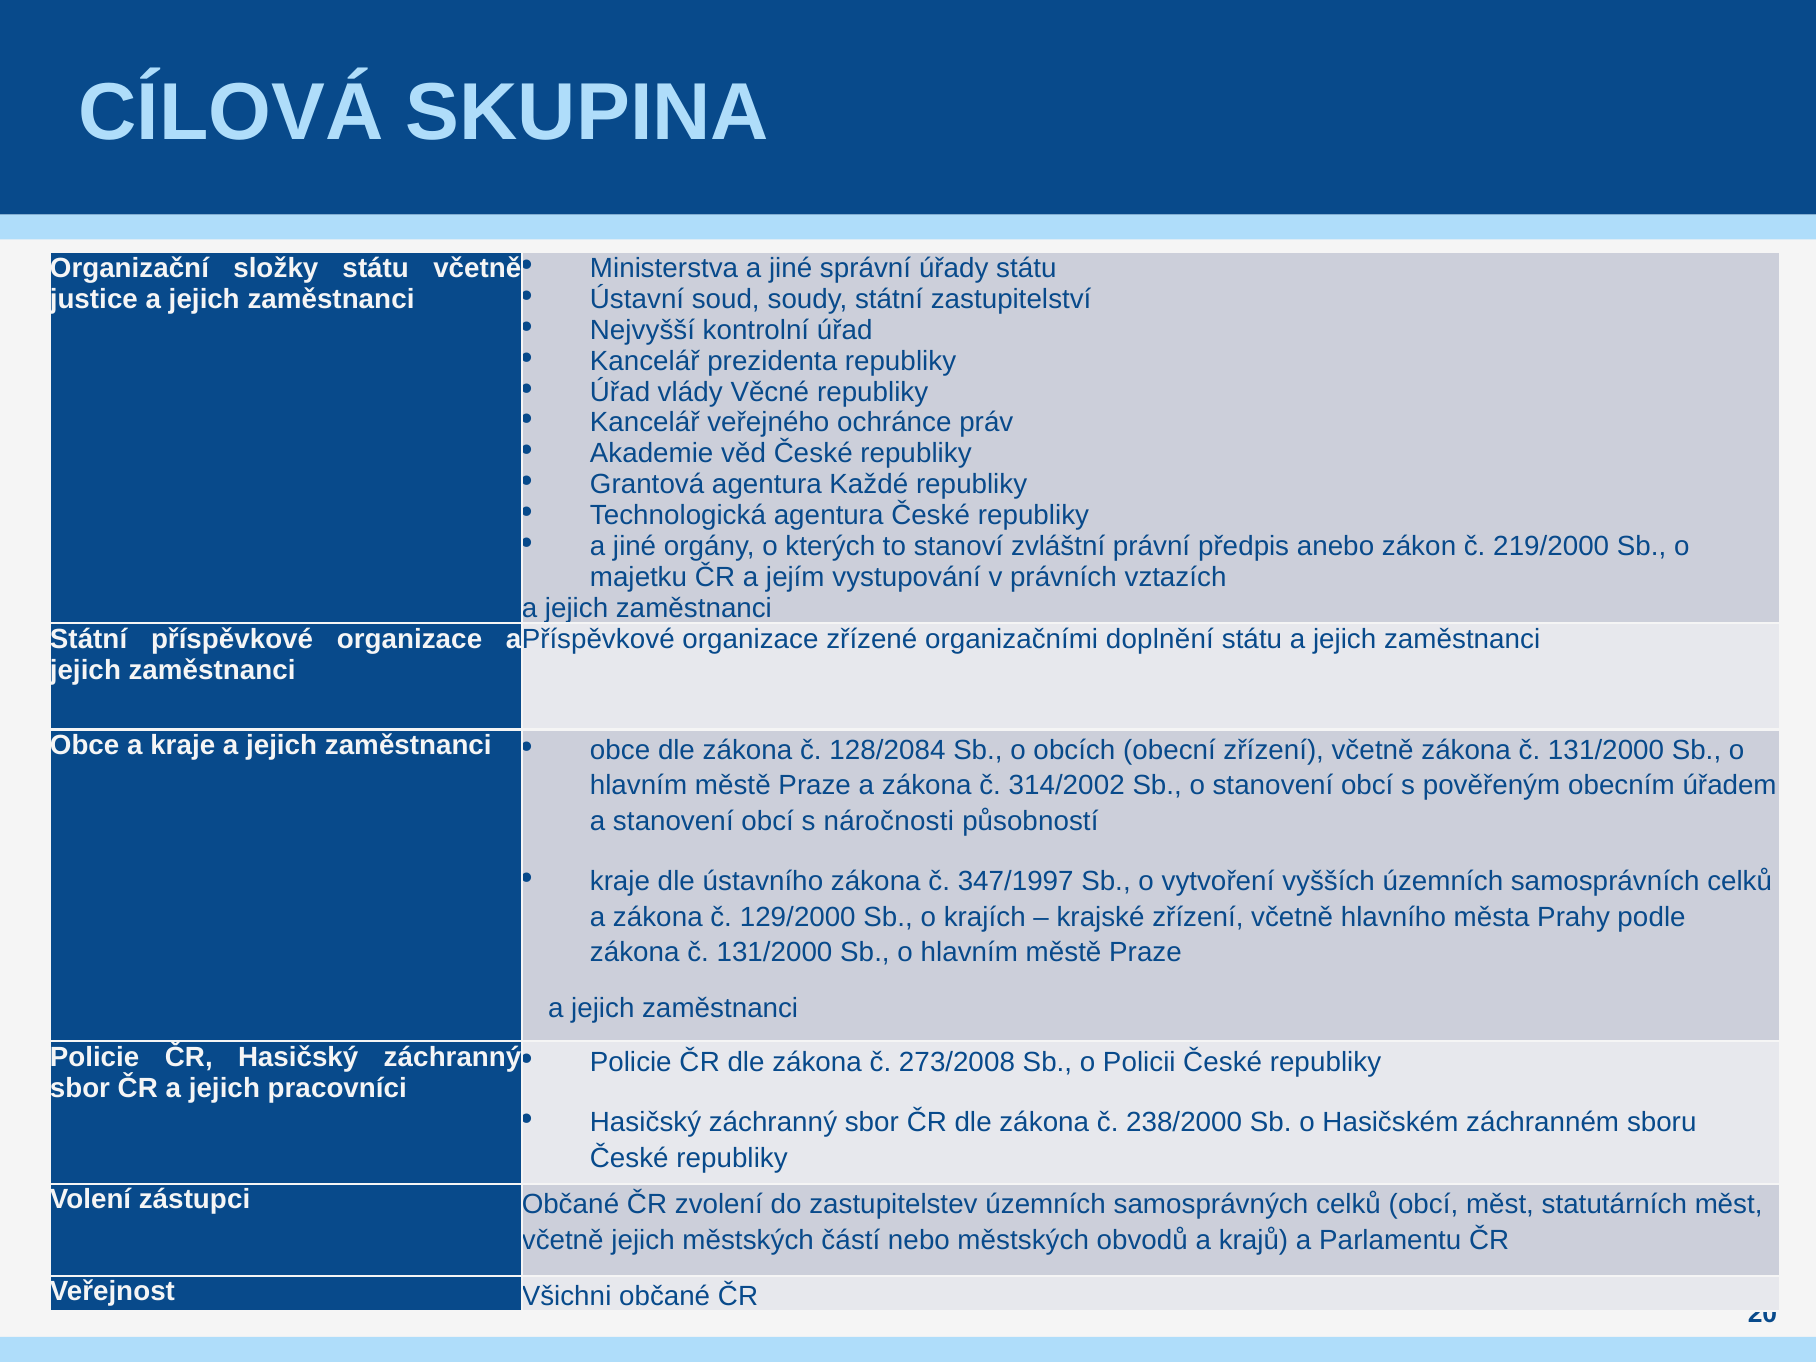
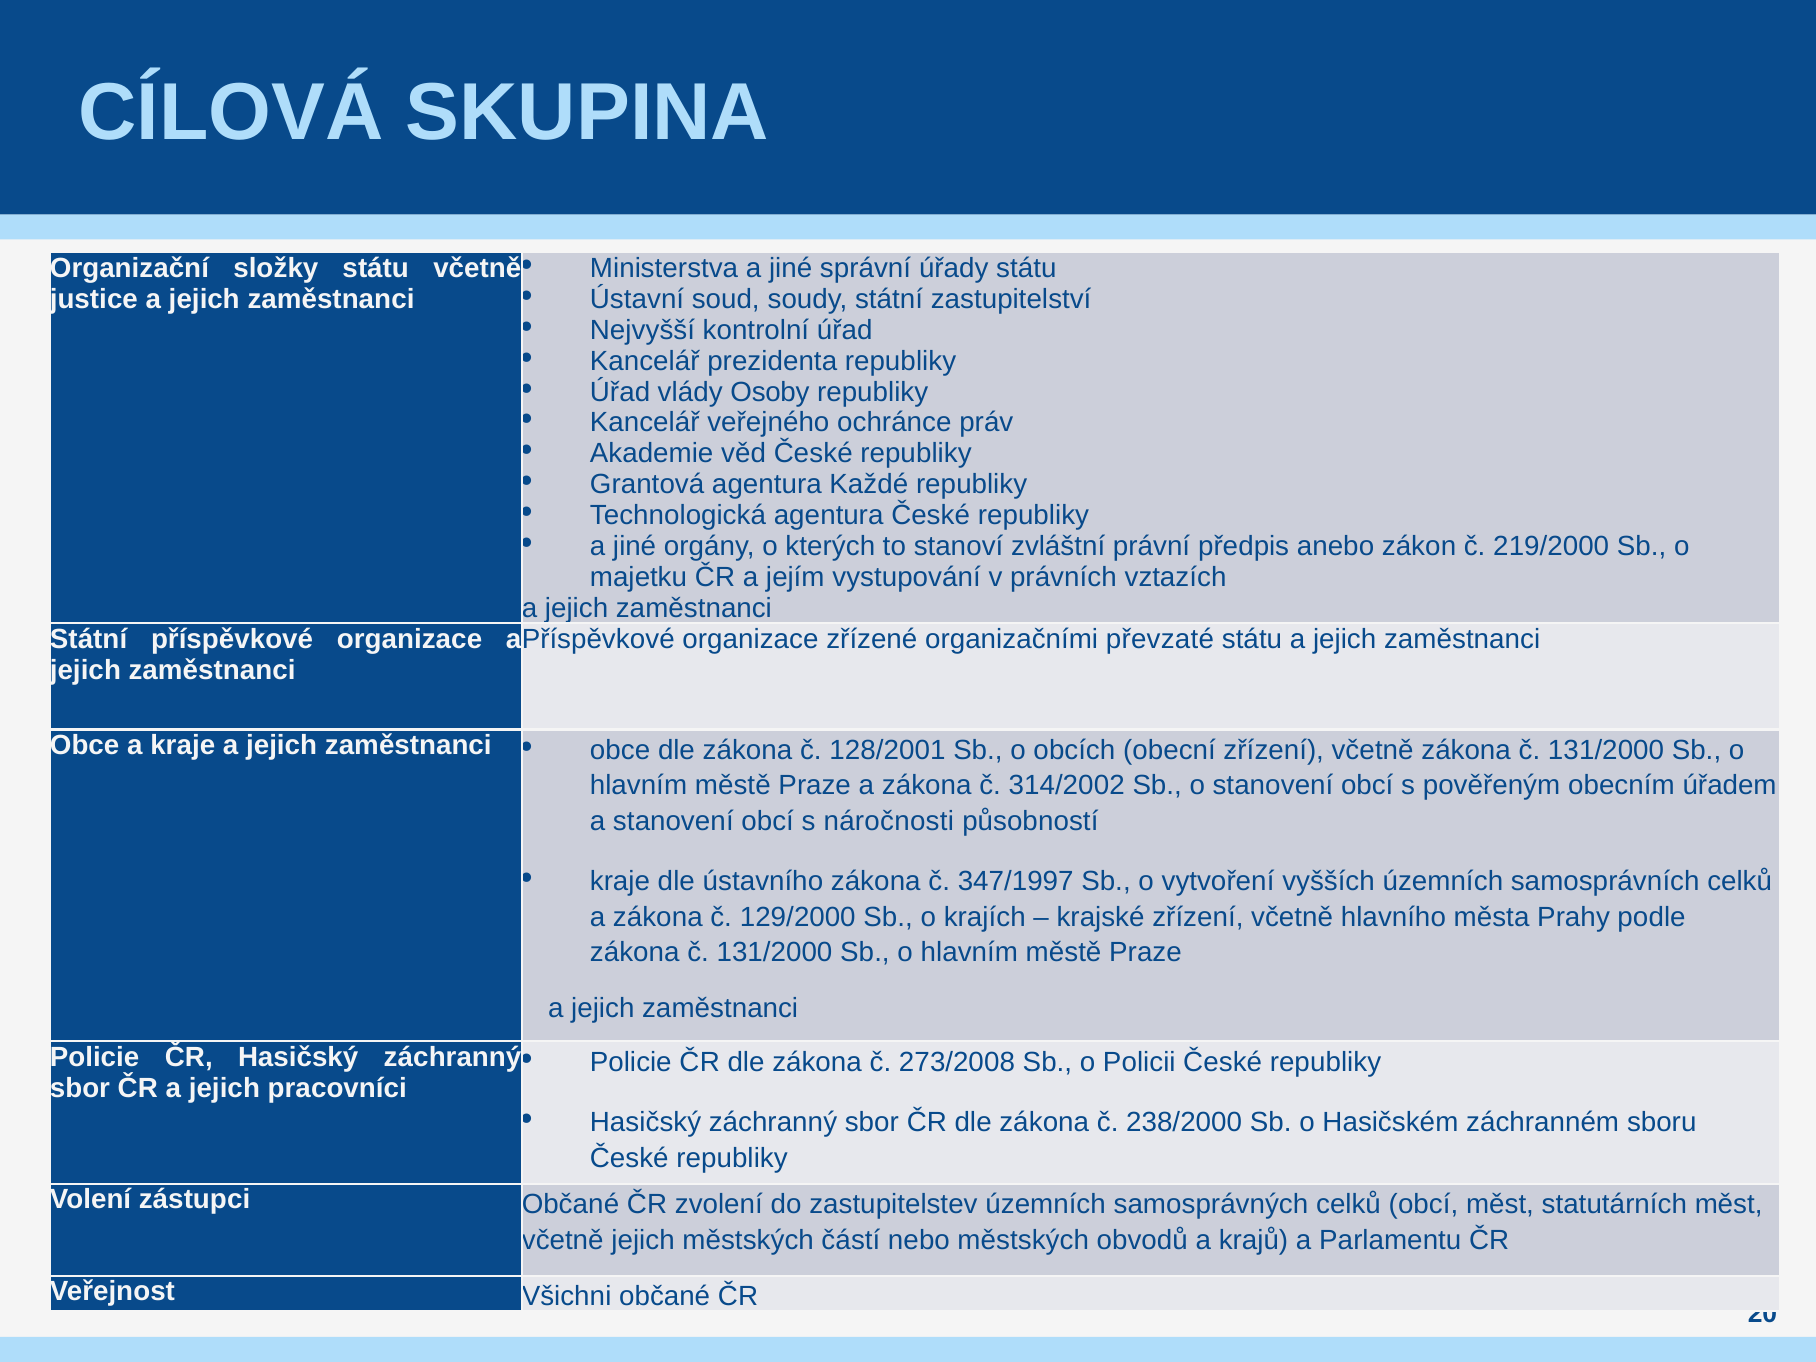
Věcné: Věcné -> Osoby (770, 392)
doplnění: doplnění -> převzaté (1160, 639)
128/2084: 128/2084 -> 128/2001 (887, 750)
